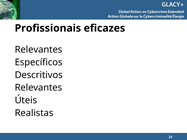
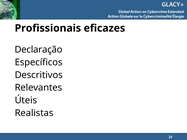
Relevantes: Relevantes -> Declaração (39, 50)
